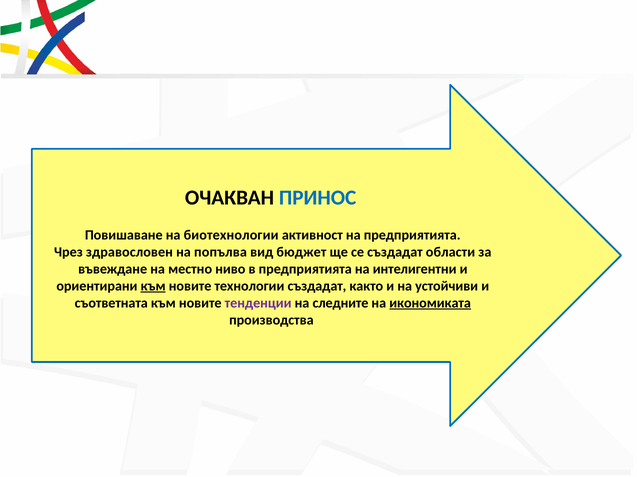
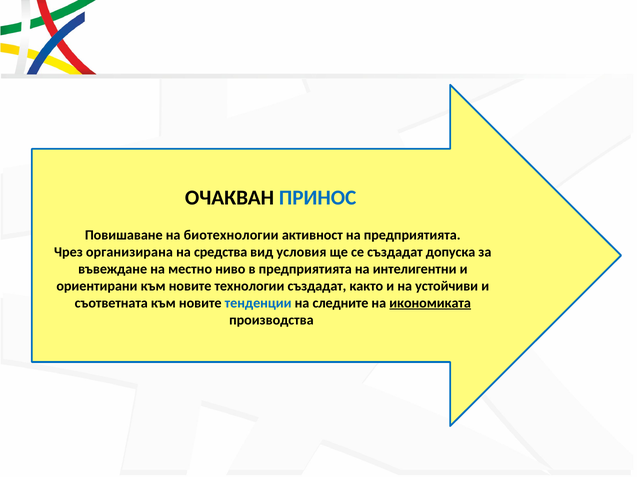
здравословен: здравословен -> организирана (129, 253)
попълва: попълва -> средства (221, 253)
бюджет: бюджет -> условия (301, 253)
области: области -> допуска (451, 253)
към underline: present -> none (153, 287)
тенденции colour: purple -> blue (258, 303)
